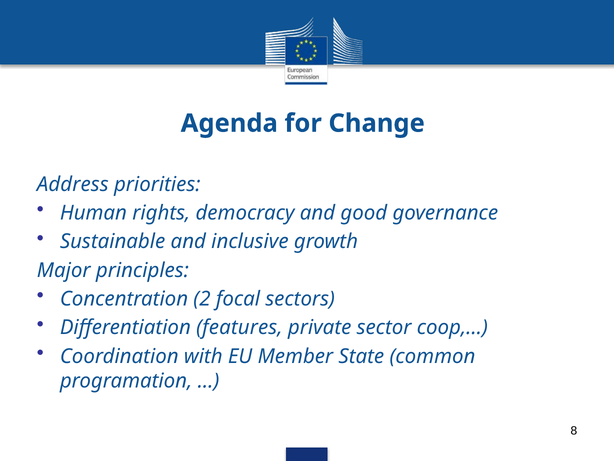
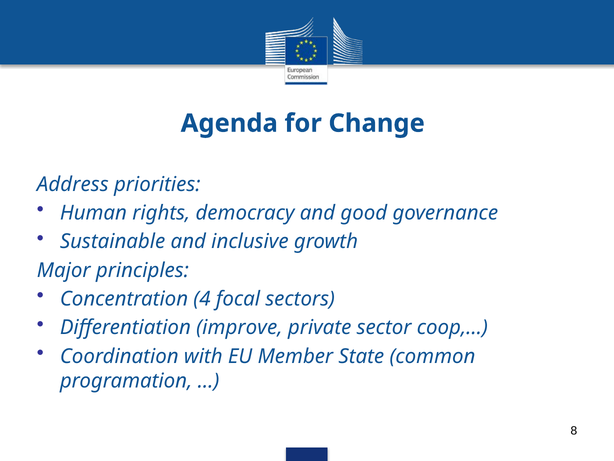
2: 2 -> 4 (202, 299)
features: features -> improve (239, 327)
